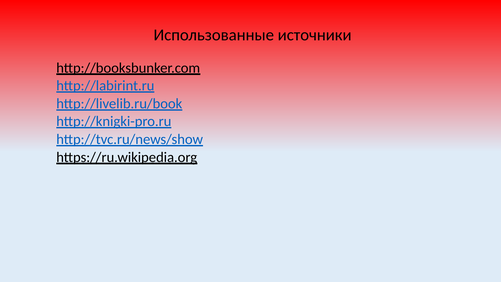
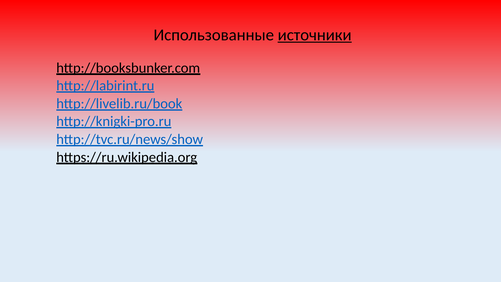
источники underline: none -> present (315, 35)
